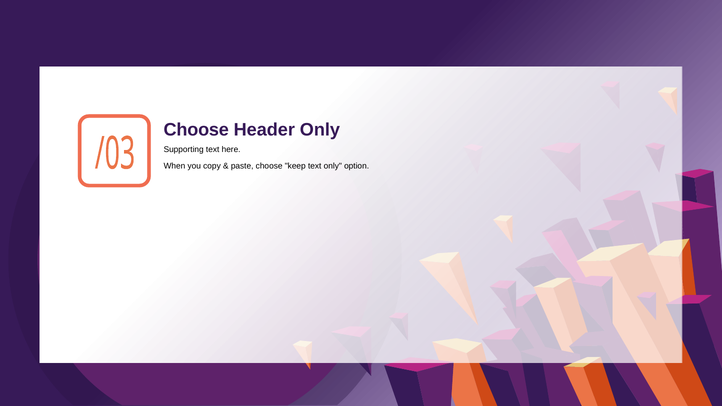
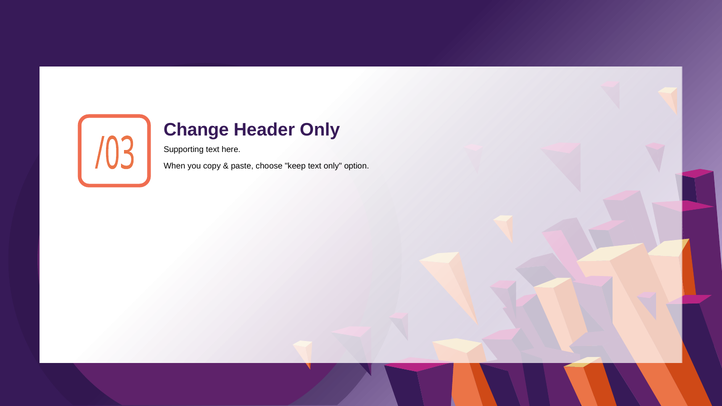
Choose: Choose -> Change (196, 130)
